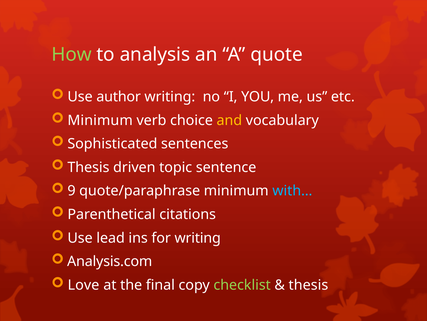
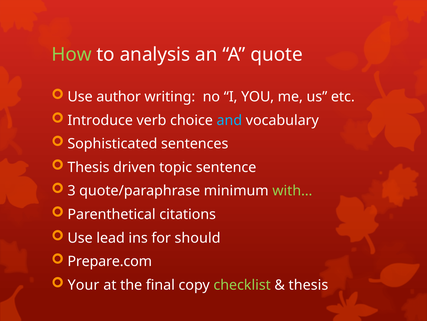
Minimum: Minimum -> Introduce (100, 120)
and colour: yellow -> light blue (229, 120)
9: 9 -> 3 (72, 190)
with… colour: light blue -> light green (292, 190)
for writing: writing -> should (198, 237)
Analysis.com: Analysis.com -> Prepare.com (110, 261)
Love: Love -> Your (83, 284)
